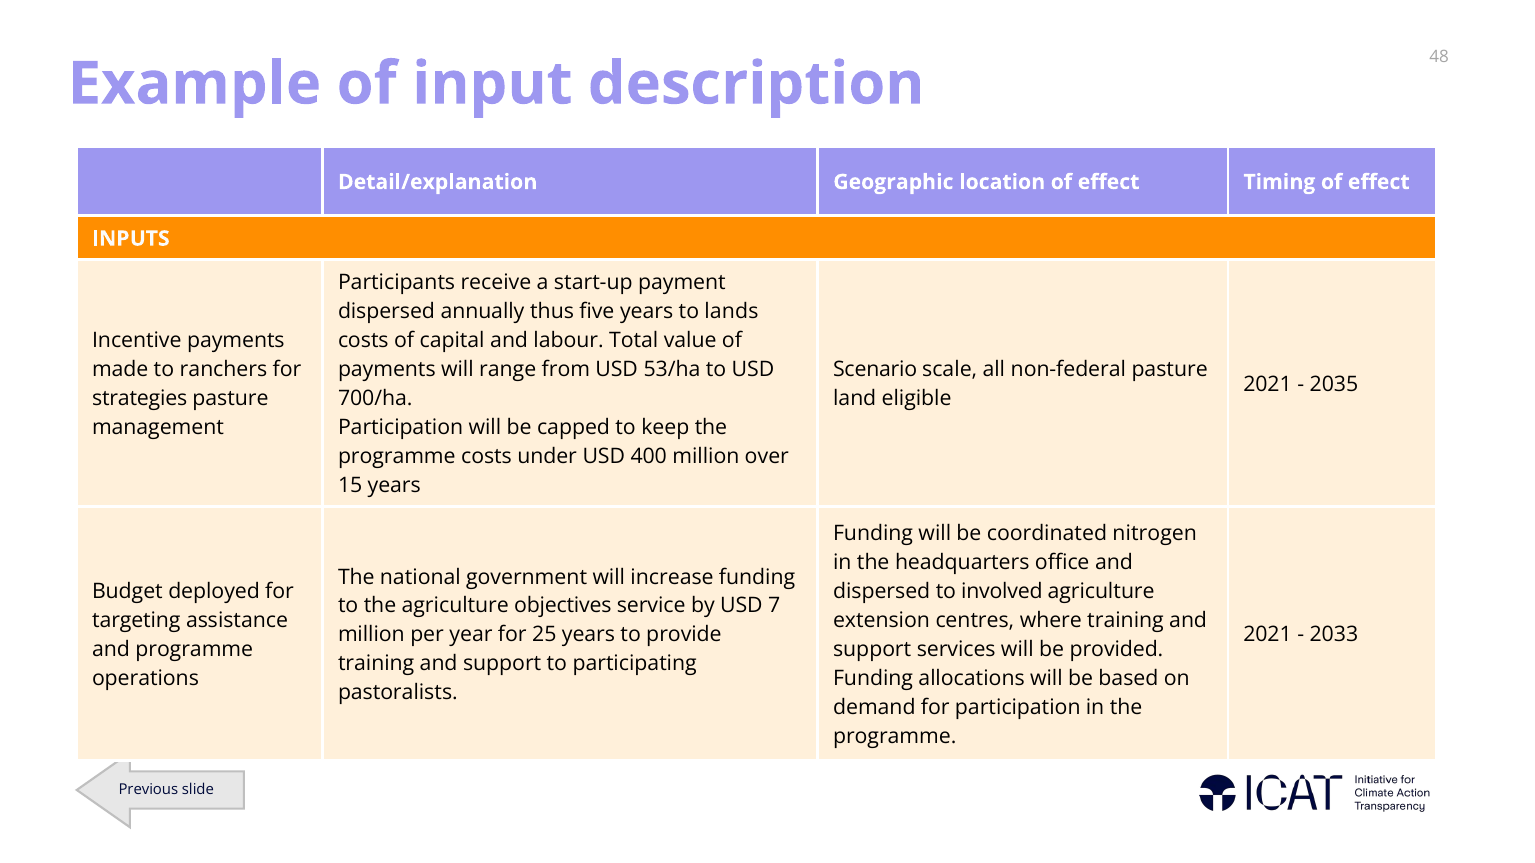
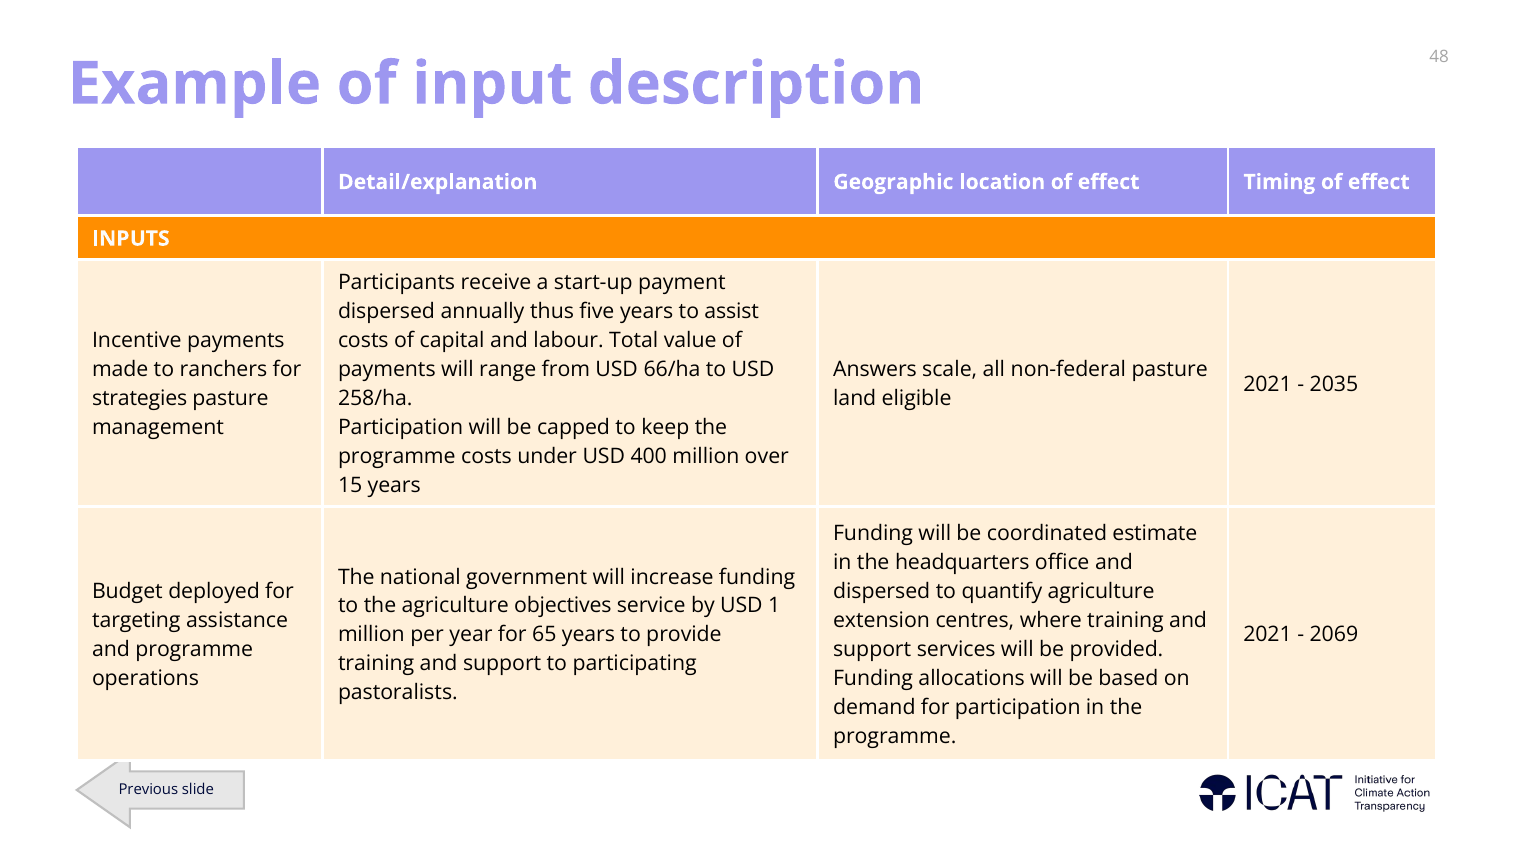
lands: lands -> assist (732, 312)
53/ha: 53/ha -> 66/ha (672, 370)
Scenario: Scenario -> Answers (875, 370)
700/ha: 700/ha -> 258/ha (375, 399)
nitrogen: nitrogen -> estimate (1155, 534)
involved: involved -> quantify (1002, 592)
7: 7 -> 1 (774, 606)
25: 25 -> 65 (544, 635)
2033: 2033 -> 2069 (1334, 635)
